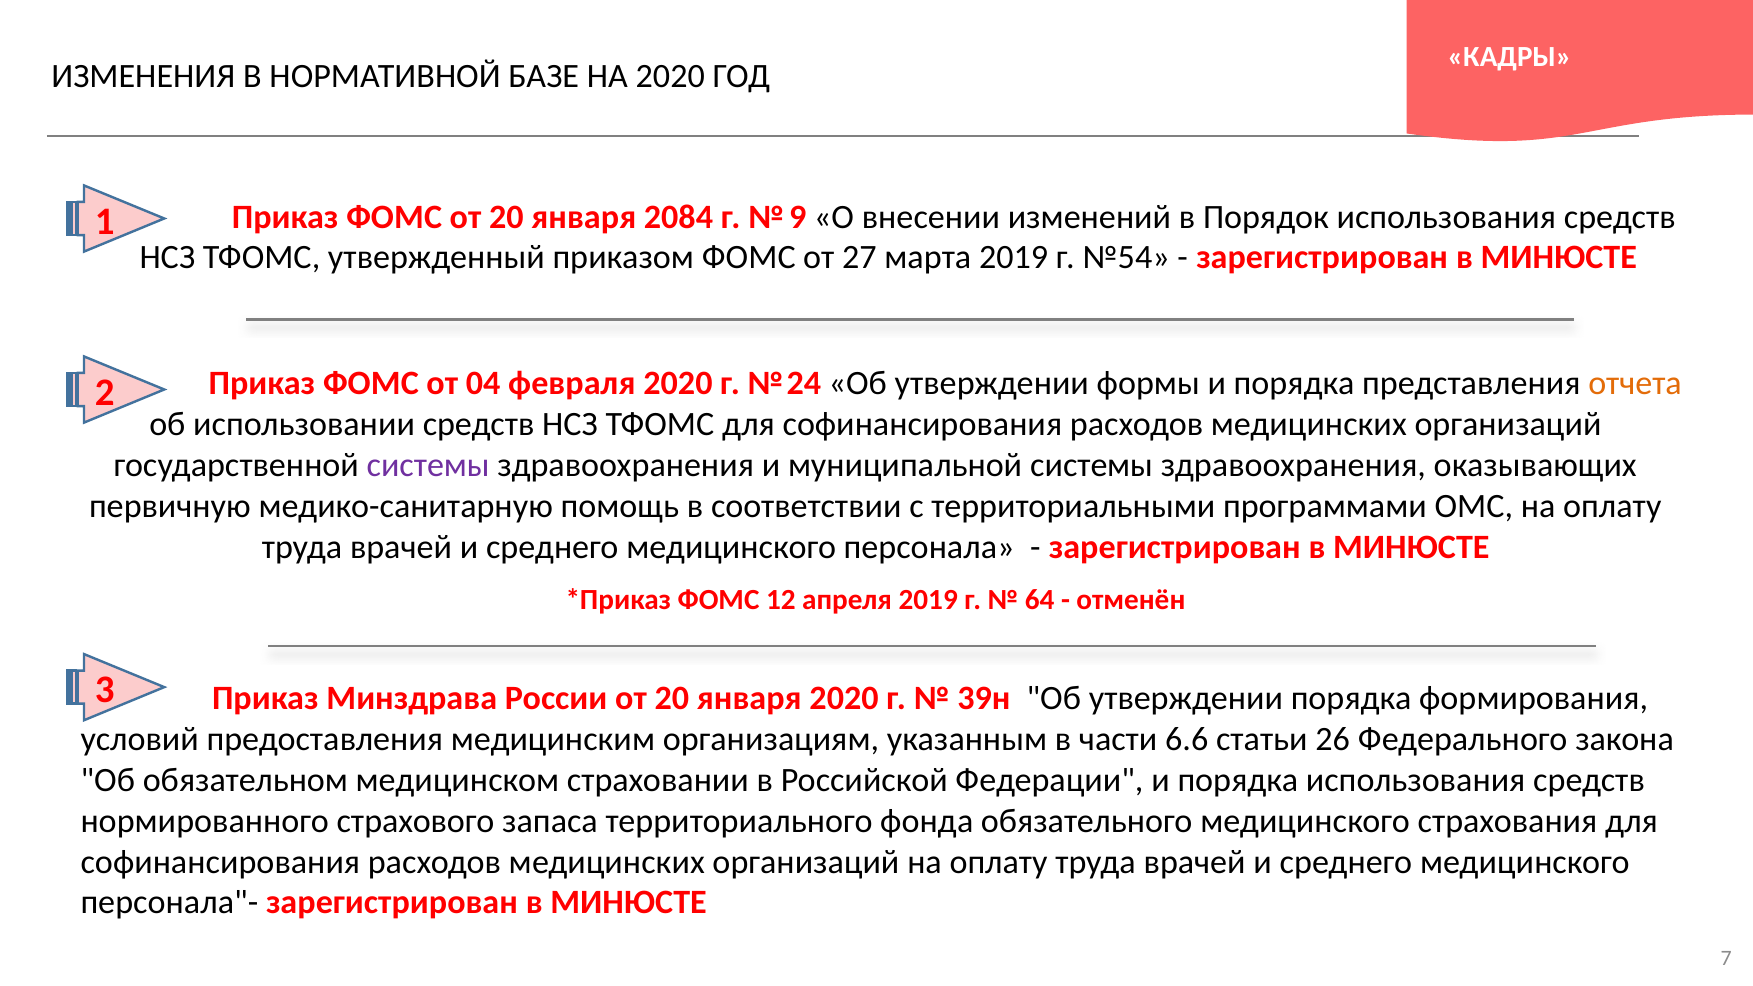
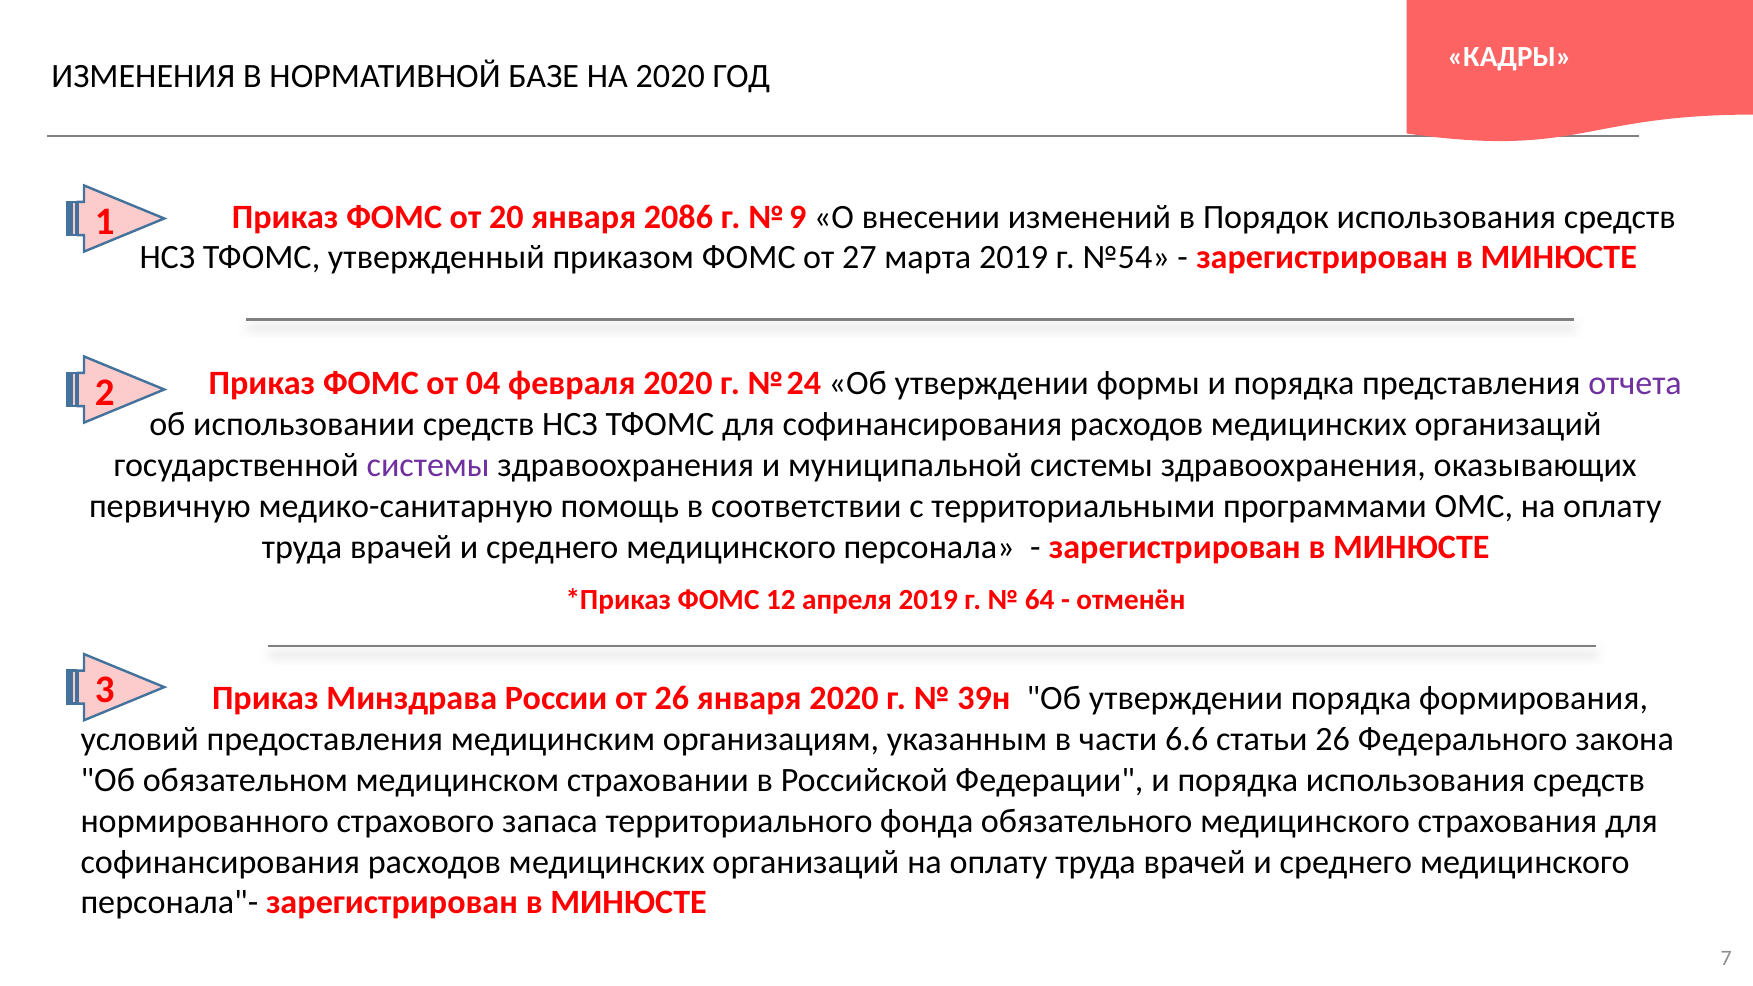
2084: 2084 -> 2086 (678, 217)
отчета colour: orange -> purple (1635, 384)
России от 20: 20 -> 26 (672, 698)
